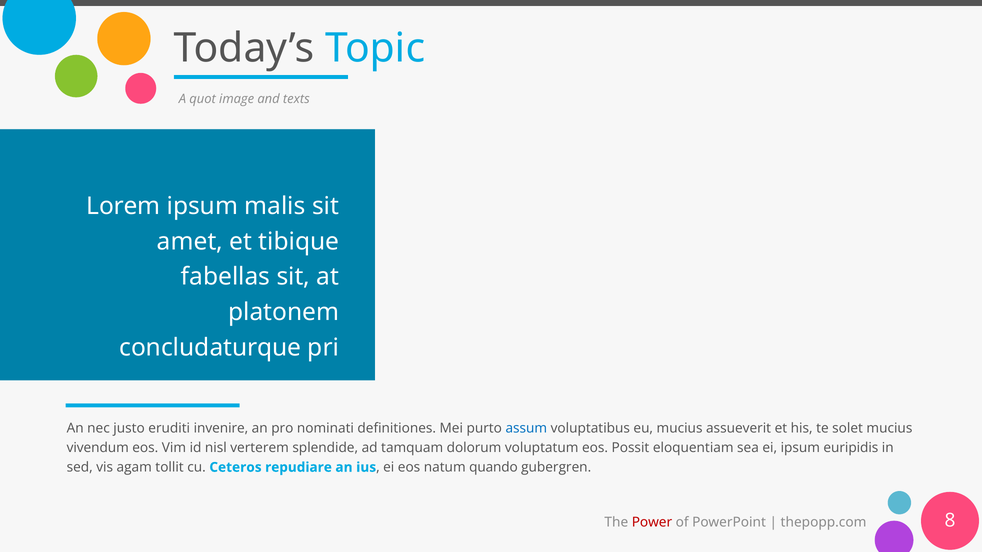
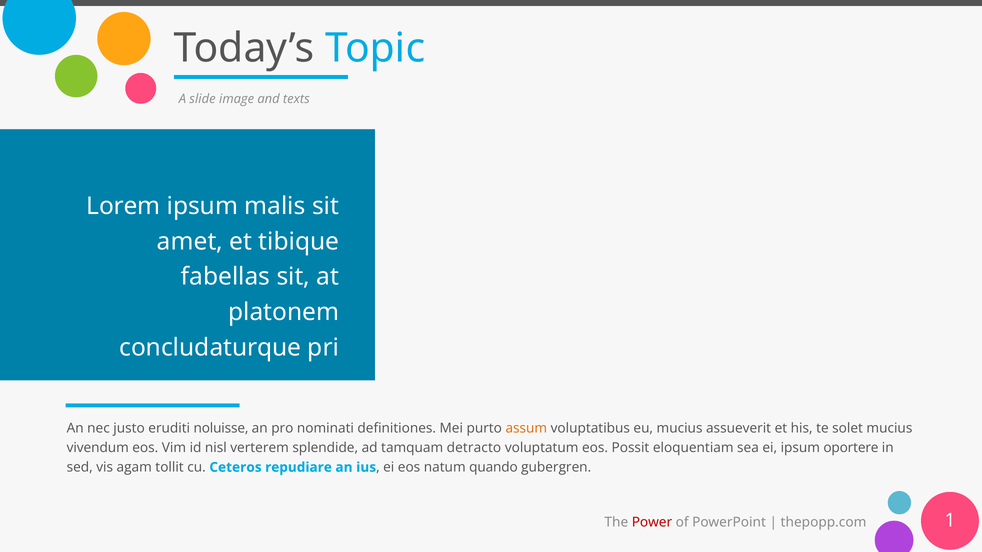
quot: quot -> slide (203, 99)
invenire: invenire -> noluisse (221, 428)
assum colour: blue -> orange (526, 428)
dolorum: dolorum -> detracto (474, 448)
euripidis: euripidis -> oportere (851, 448)
8: 8 -> 1 (950, 521)
